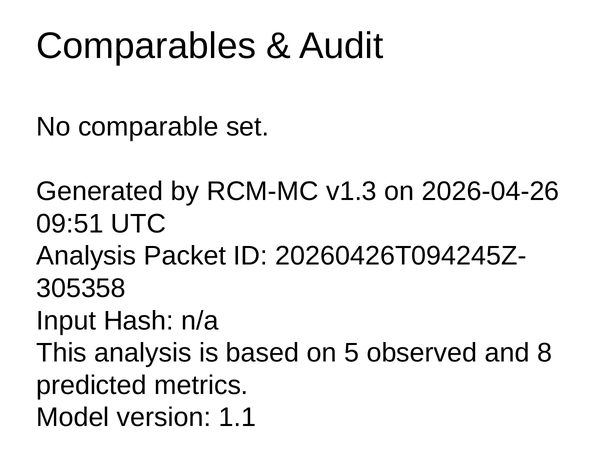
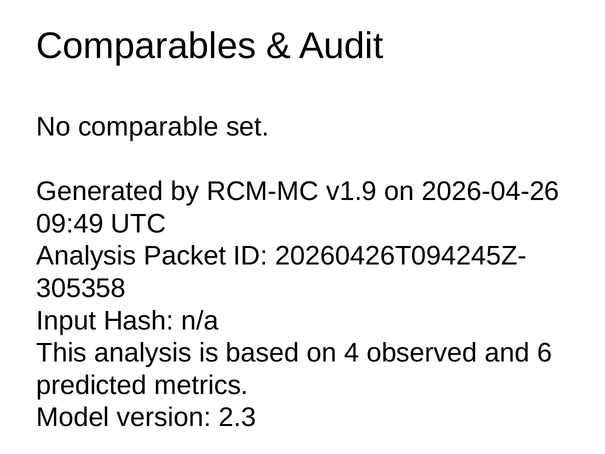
v1.3: v1.3 -> v1.9 (352, 191)
09:51: 09:51 -> 09:49 (70, 224)
5: 5 -> 4 (352, 353)
8: 8 -> 6 (545, 353)
1.1: 1.1 -> 2.3 (237, 417)
